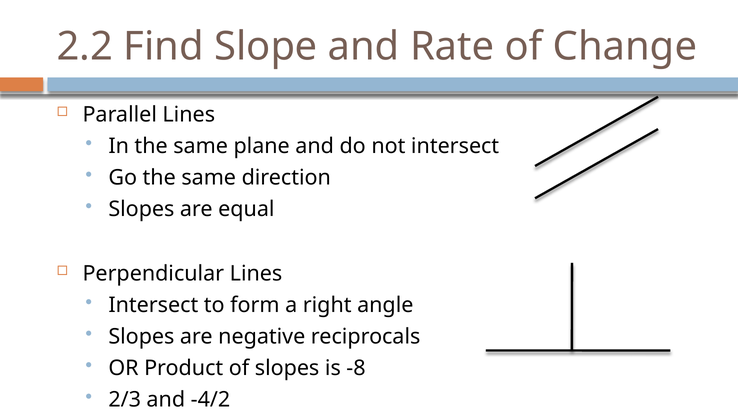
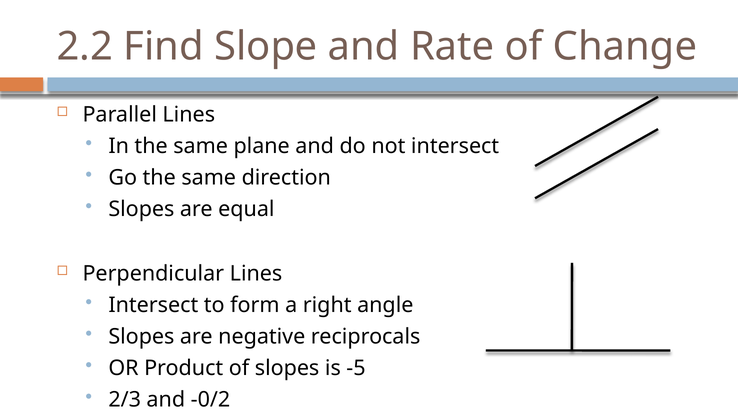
-8: -8 -> -5 (356, 368)
-4/2: -4/2 -> -0/2 (210, 400)
